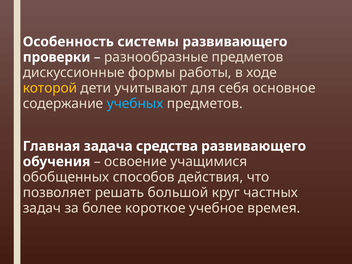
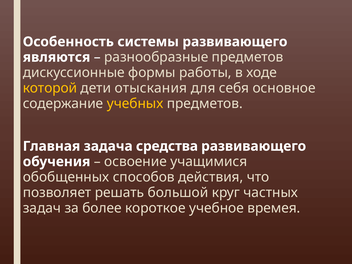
проверки: проверки -> являются (57, 57)
учитывают: учитывают -> отыскания (151, 88)
учебных colour: light blue -> yellow (135, 104)
